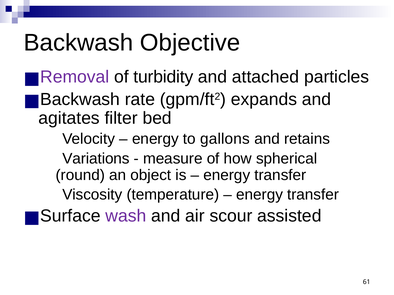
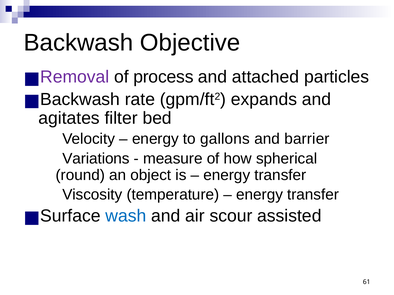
turbidity: turbidity -> process (163, 77)
retains: retains -> barrier (307, 139)
wash colour: purple -> blue (126, 216)
